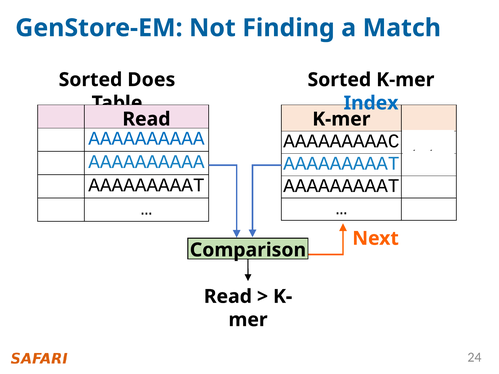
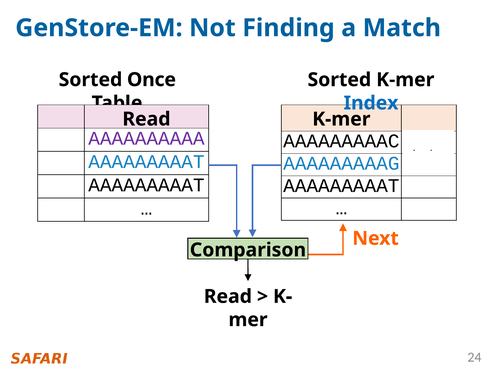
Does: Does -> Once (151, 80)
AAAAAAAAAA colour: blue -> purple (146, 139)
AAAAAAAAAA: AAAAAAAAAA -> AAAAAAAAAT (146, 162)
AAAAAAAAAT: AAAAAAAAAT -> AAAAAAAAAG (341, 164)
